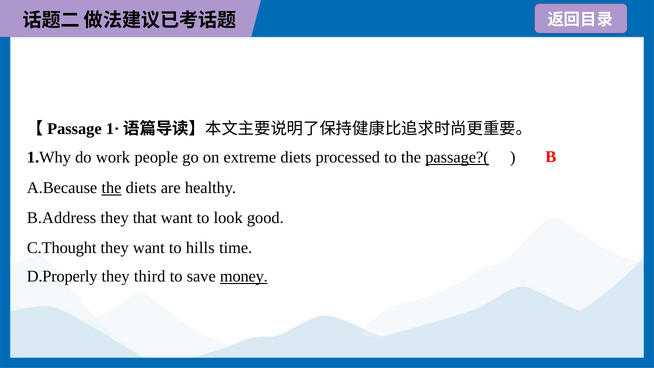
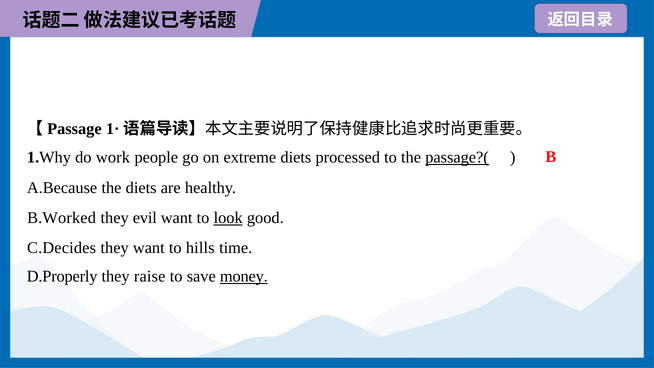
the underline: present -> none (111, 188)
B.Address: B.Address -> B.Worked (62, 218)
that: that -> evil (145, 218)
look underline: none -> present (228, 218)
C.Thought: C.Thought -> C.Decides (62, 248)
third: third -> raise (150, 276)
